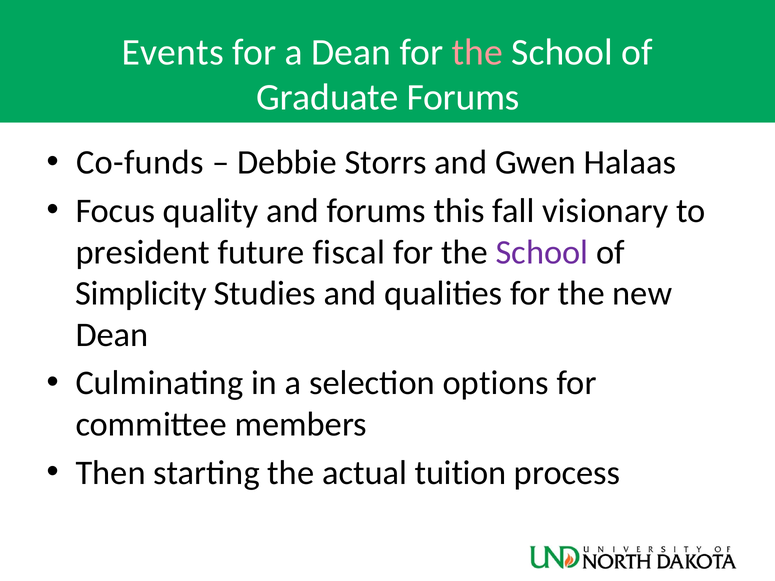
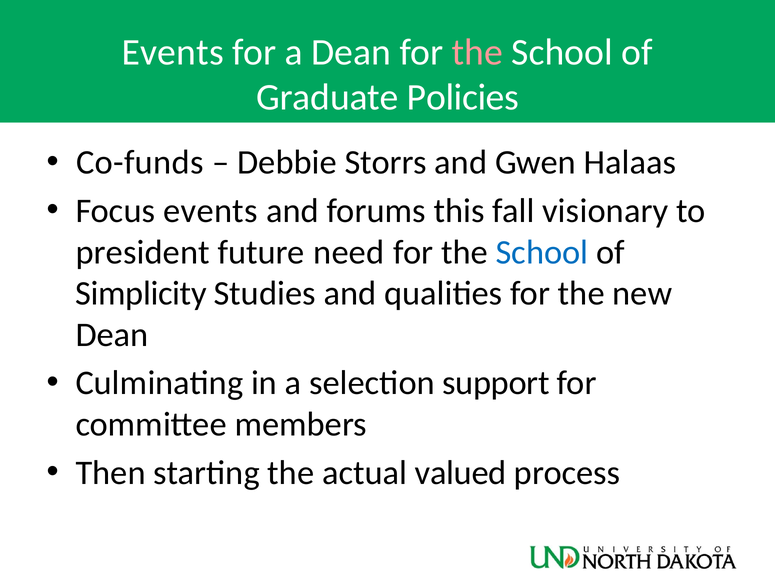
Graduate Forums: Forums -> Policies (463, 98)
Focus quality: quality -> events (210, 211)
fiscal: fiscal -> need (349, 252)
School colour: purple -> blue (542, 252)
options: options -> support (496, 383)
tuition: tuition -> valued (461, 473)
